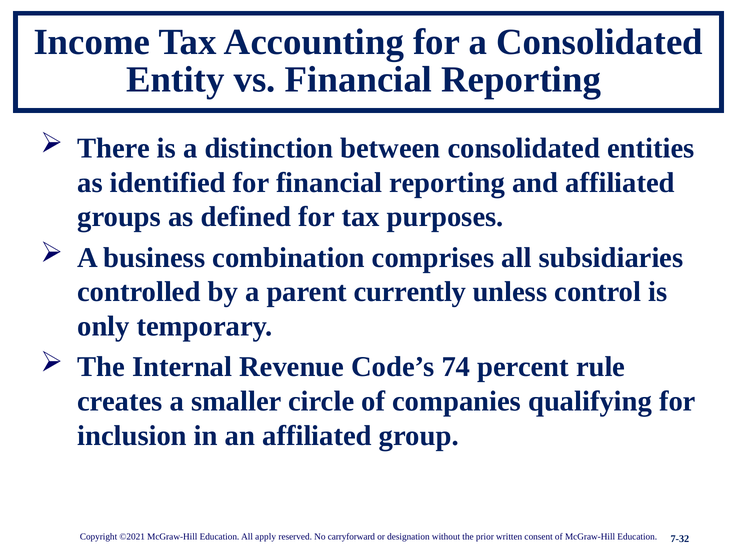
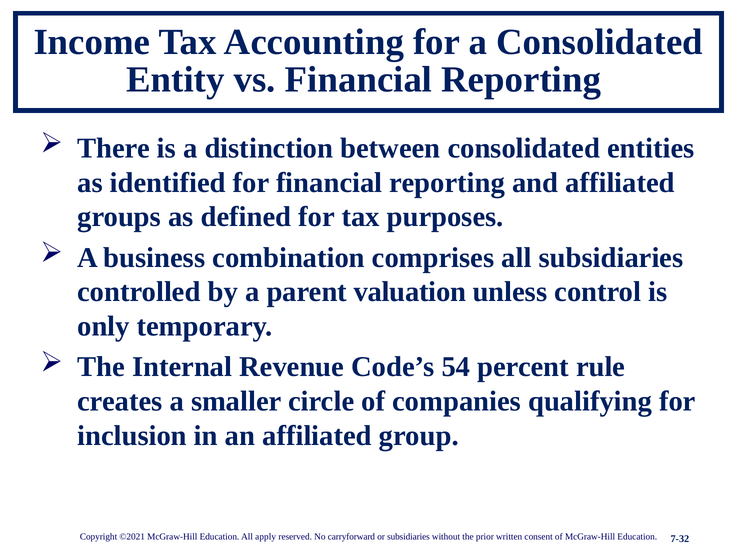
currently: currently -> valuation (410, 292)
74: 74 -> 54 (456, 367)
or designation: designation -> subsidiaries (408, 537)
